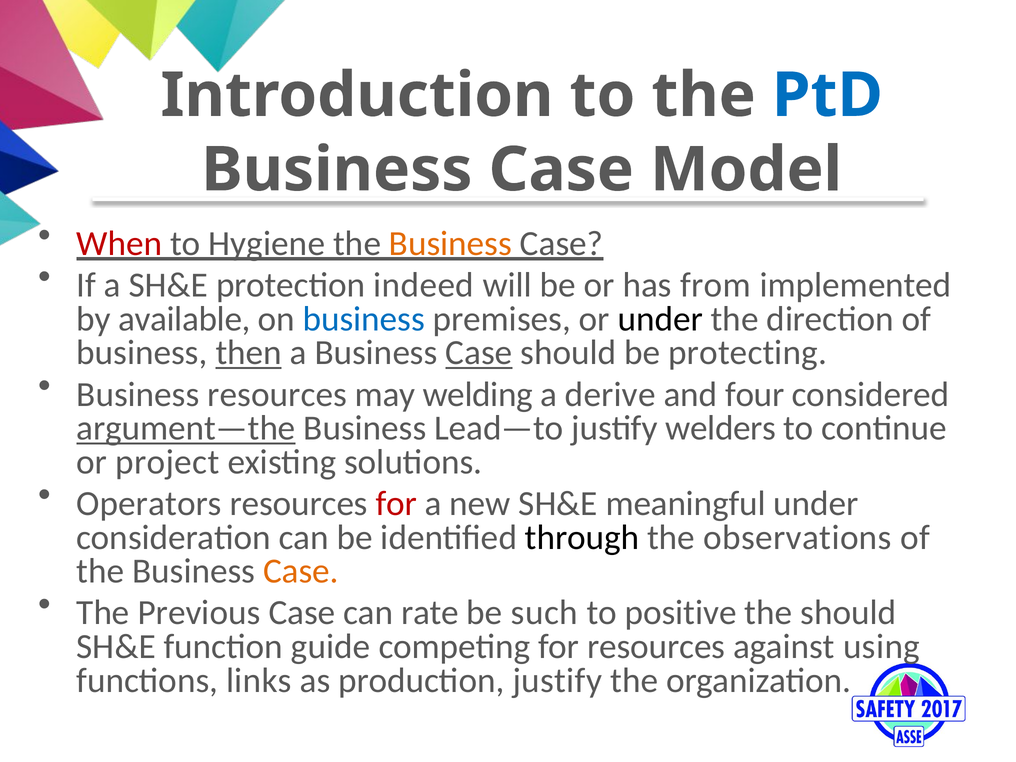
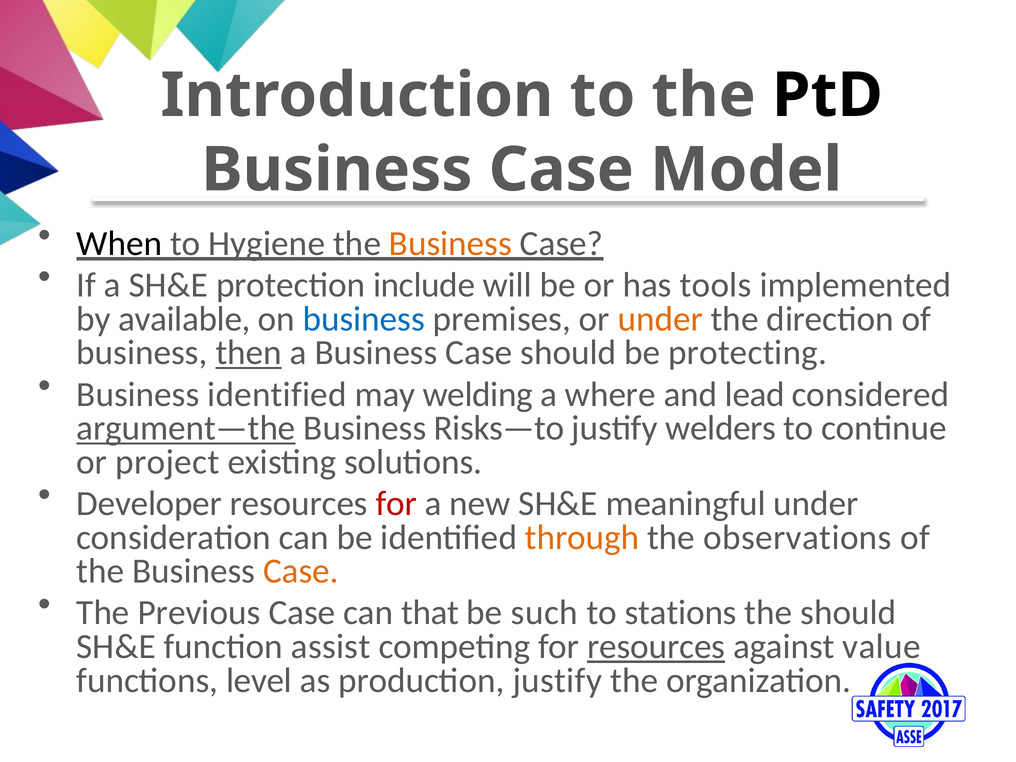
PtD colour: blue -> black (827, 95)
When colour: red -> black (119, 244)
indeed: indeed -> include (424, 285)
from: from -> tools (716, 285)
under colour: black -> orange (660, 319)
Case underline: present -> none (479, 353)
Business resources: resources -> identified (277, 394)
derive: derive -> where (610, 394)
four: four -> lead (755, 394)
Lead—to: Lead—to -> Risks—to (499, 428)
Operators: Operators -> Developer (149, 504)
through colour: black -> orange (582, 537)
rate: rate -> that (430, 613)
positive: positive -> stations (681, 613)
guide: guide -> assist (331, 647)
resources underline: none -> present (656, 647)
using: using -> value (882, 647)
links: links -> level (259, 680)
